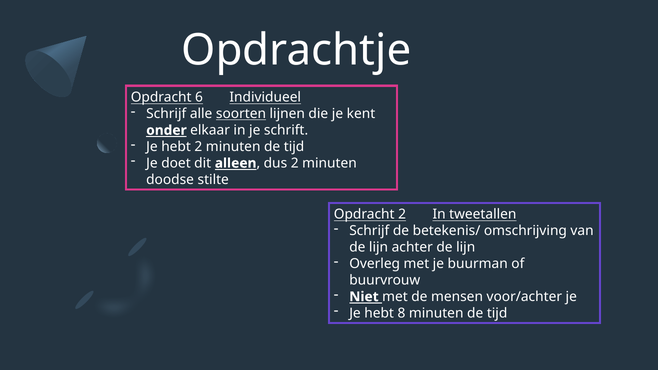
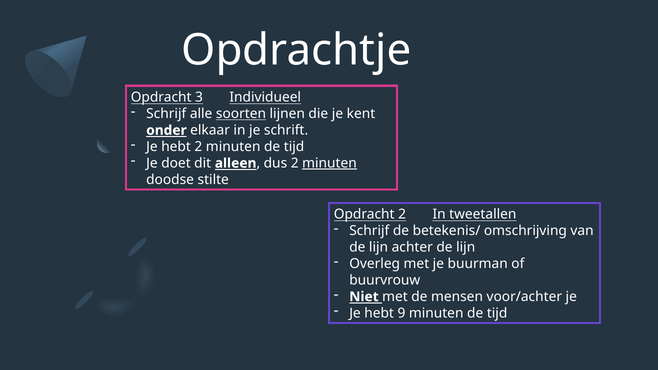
6: 6 -> 3 (199, 97)
minuten underline: none -> present (329, 163)
8: 8 -> 9 (401, 313)
